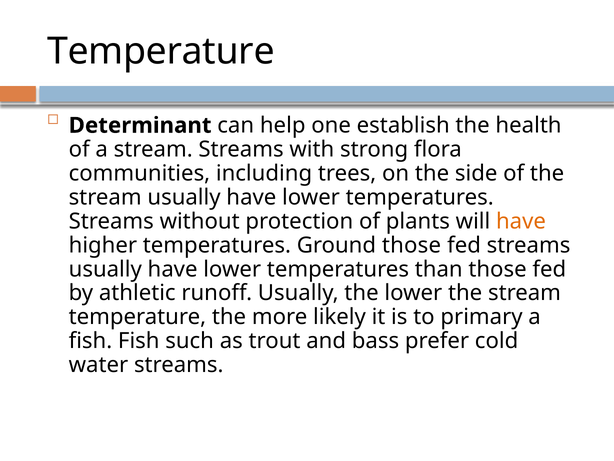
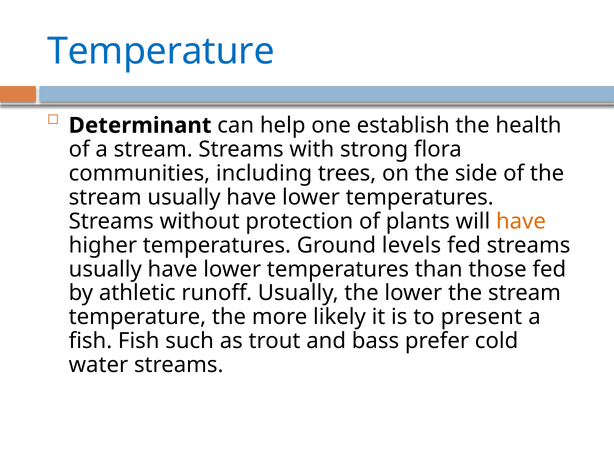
Temperature colour: black -> blue (161, 51)
Ground those: those -> levels (412, 245)
primary: primary -> present (481, 317)
